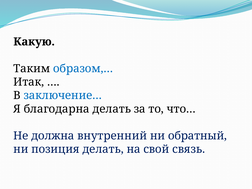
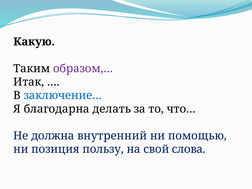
образом,… colour: blue -> purple (83, 69)
обратный: обратный -> помощью (197, 136)
позиция делать: делать -> пользу (103, 149)
связь: связь -> слова (189, 149)
